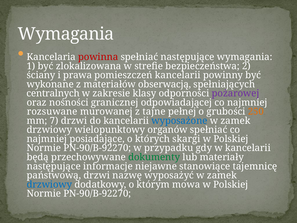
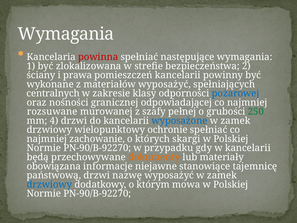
materiałów obserwacją: obserwacją -> wyposażyć (165, 84)
pożarowej colour: purple -> blue (236, 93)
tajne: tajne -> szafy (154, 112)
250 colour: orange -> green (256, 112)
7: 7 -> 4 (54, 121)
organów: organów -> ochronie (168, 130)
posiadające: posiadające -> zachowanie (97, 139)
dokumenty colour: green -> orange (154, 157)
następujące: następujące -> obowiązana (54, 166)
